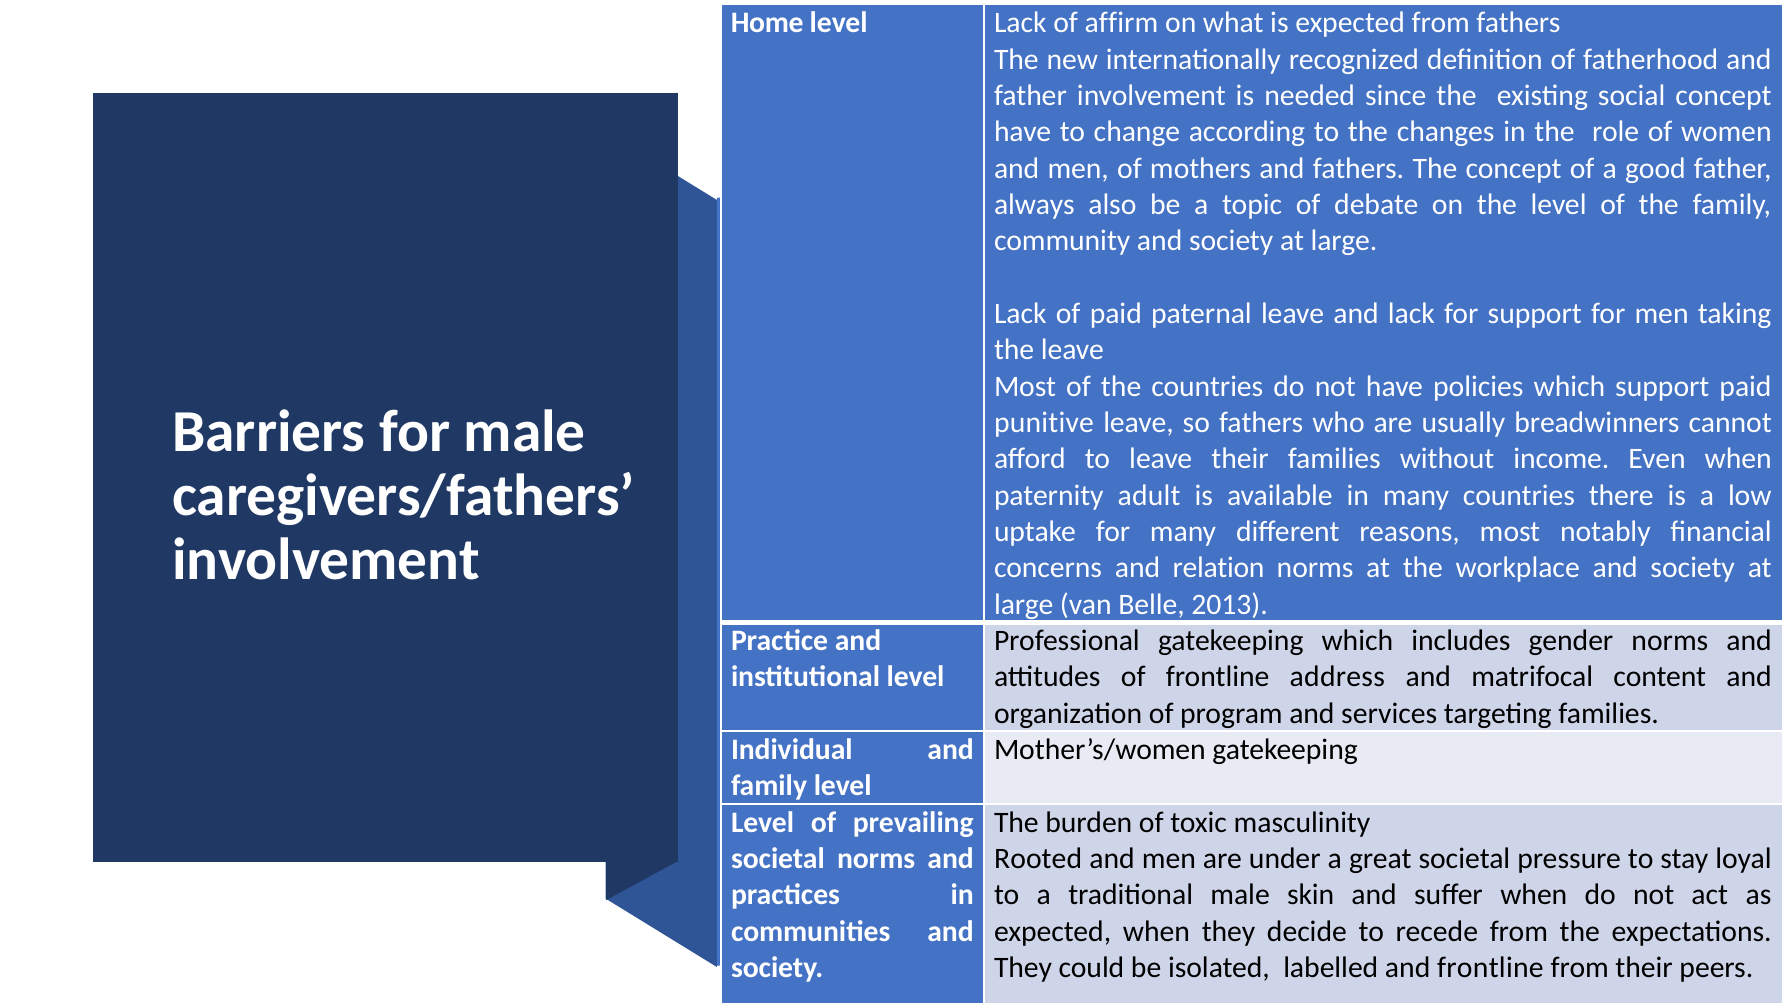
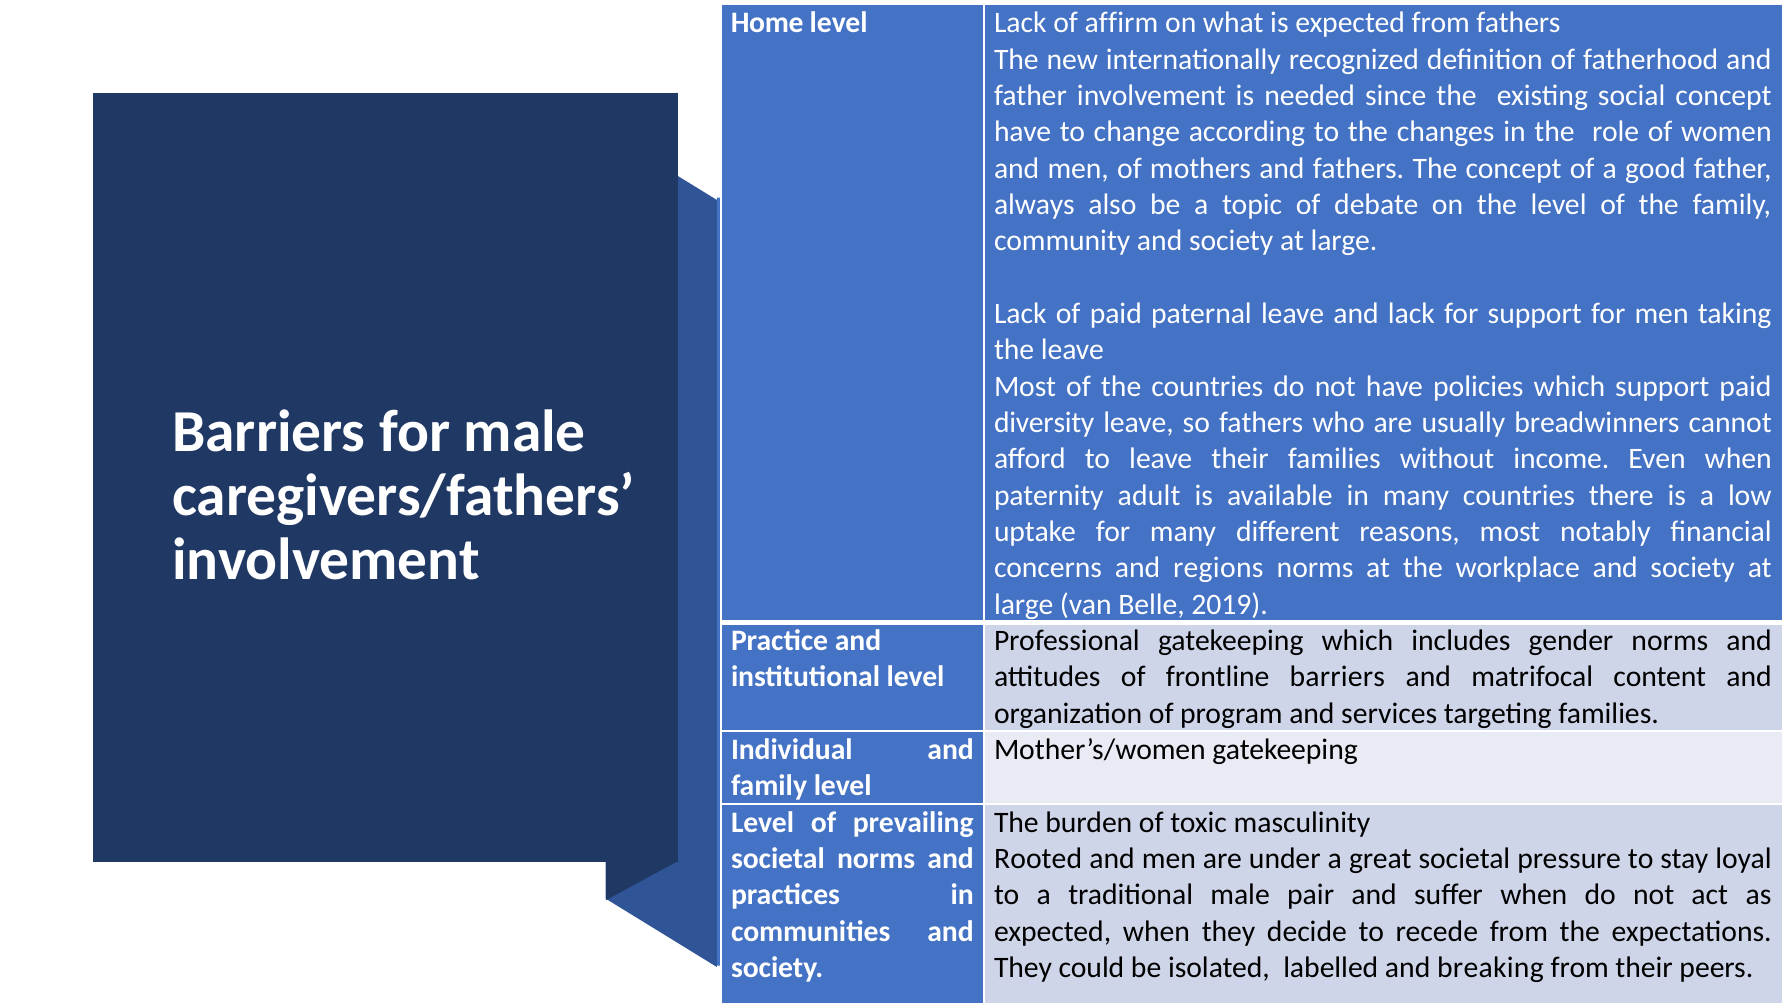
punitive: punitive -> diversity (1044, 423)
relation: relation -> regions (1218, 568)
2013: 2013 -> 2019 (1230, 604)
frontline address: address -> barriers (1337, 677)
skin: skin -> pair (1311, 895)
and frontline: frontline -> breaking (1490, 968)
